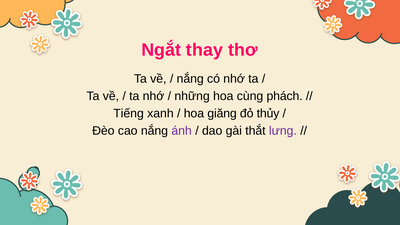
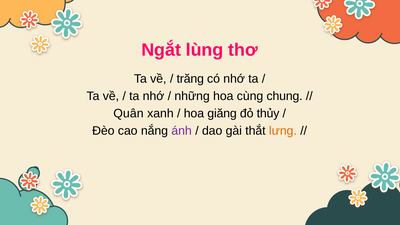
thay: thay -> lùng (205, 50)
nắng: nắng -> trăng (190, 79)
phách: phách -> chung (285, 96)
Tiếng: Tiếng -> Quân (128, 113)
lưng colour: purple -> orange (283, 131)
